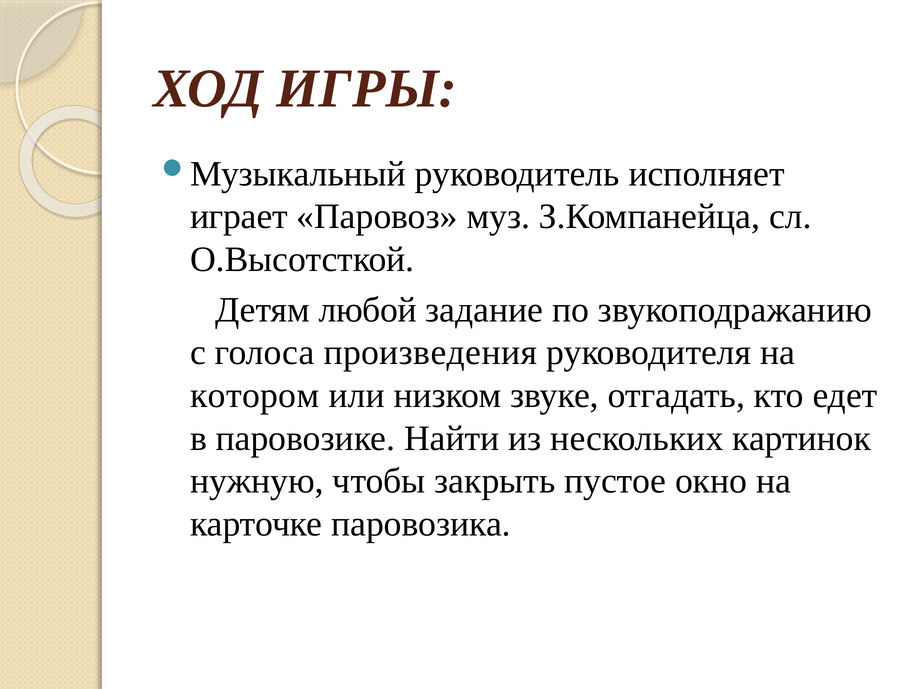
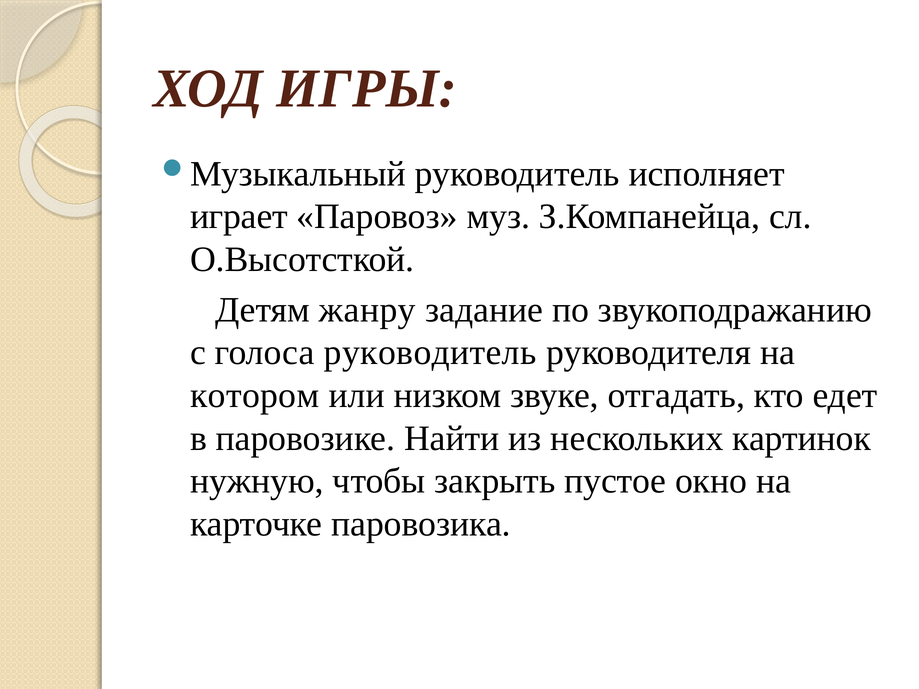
любой: любой -> жанру (367, 310)
голоса произведения: произведения -> руководитель (430, 353)
